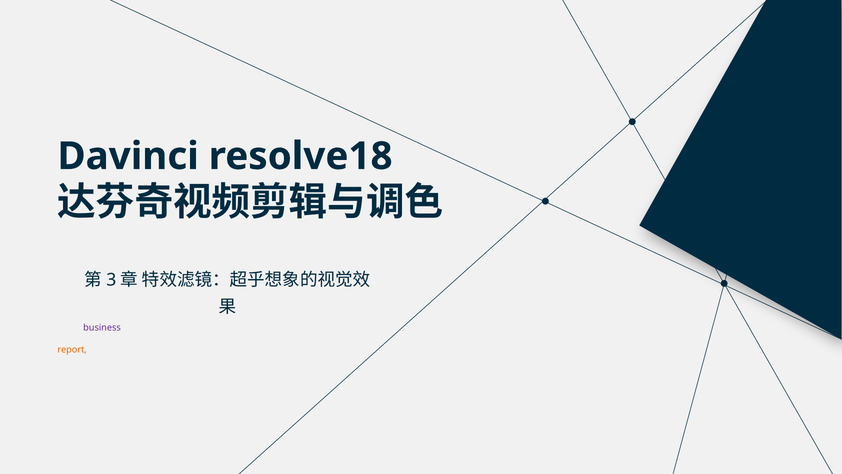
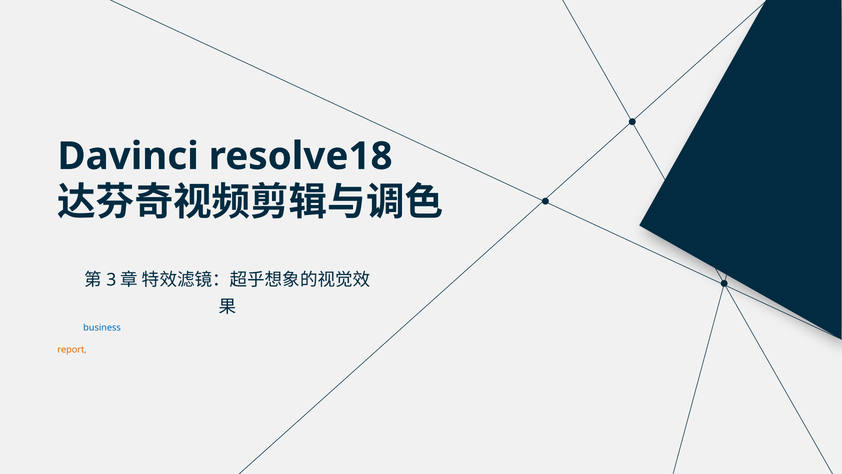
business colour: purple -> blue (102, 327)
